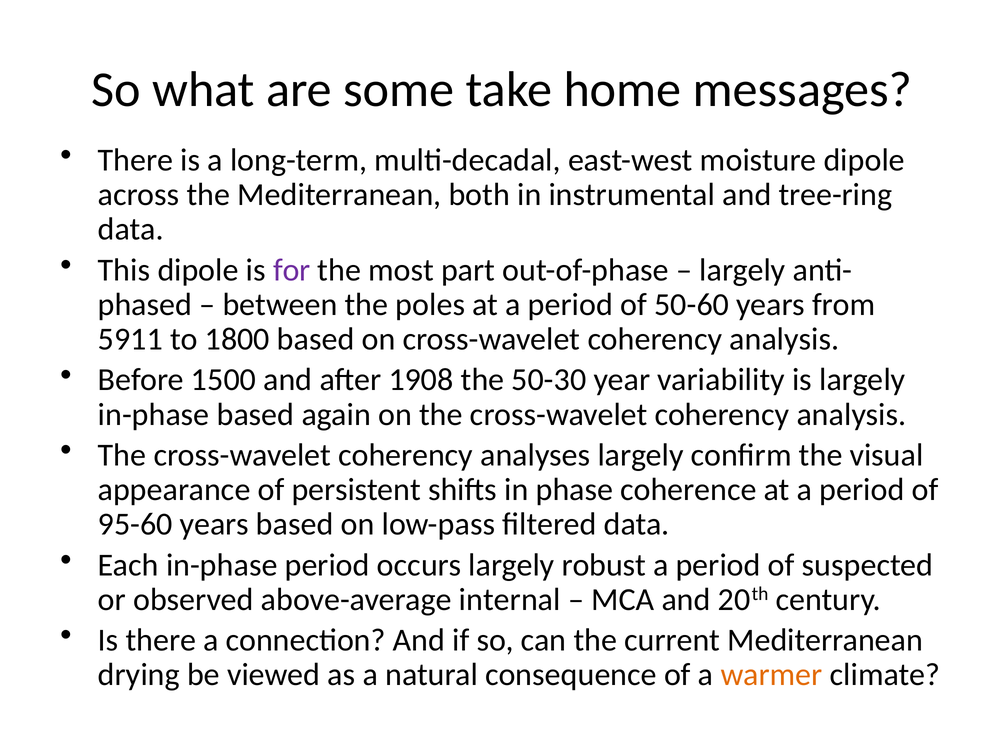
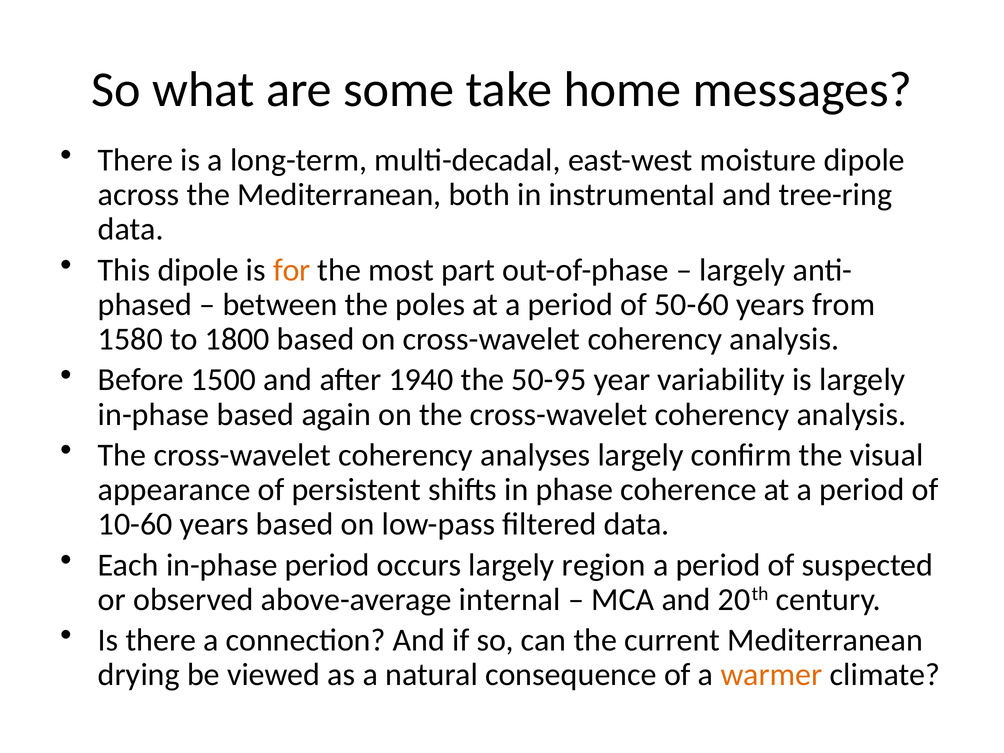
for colour: purple -> orange (292, 270)
5911: 5911 -> 1580 (130, 339)
1908: 1908 -> 1940 (421, 380)
50-30: 50-30 -> 50-95 (549, 380)
95-60: 95-60 -> 10-60 (135, 524)
robust: robust -> region (604, 565)
